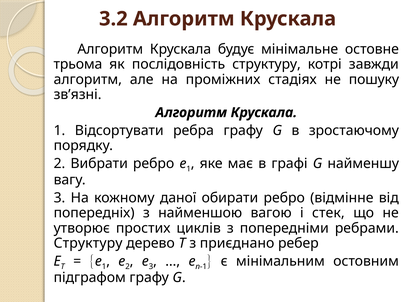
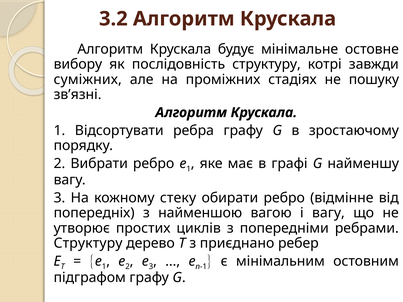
трьома: трьома -> вибору (78, 64)
алгоритм: алгоритм -> суміжних (88, 80)
даної: даної -> стеку (178, 198)
і стек: стек -> вагу (328, 213)
